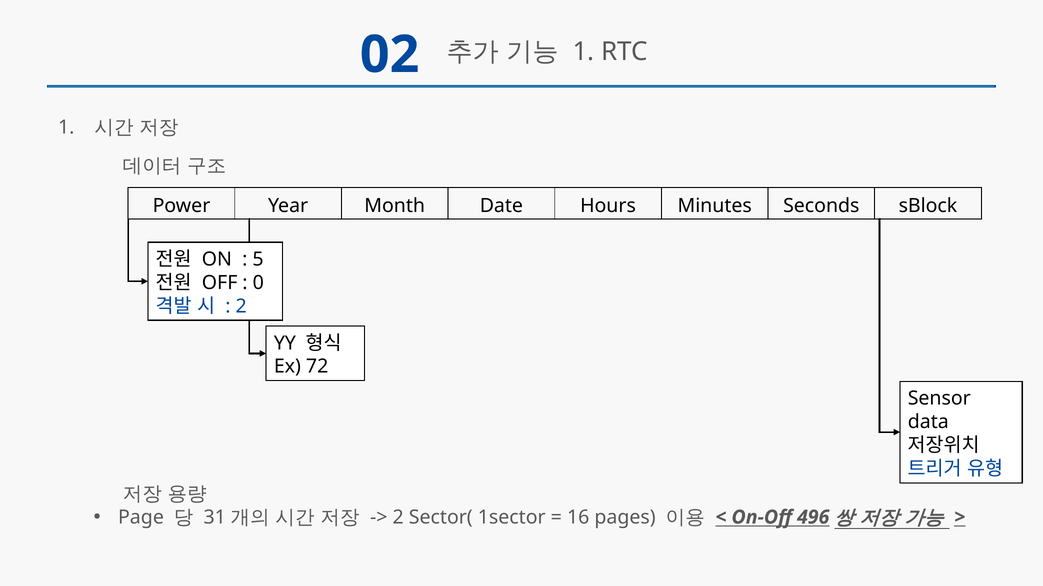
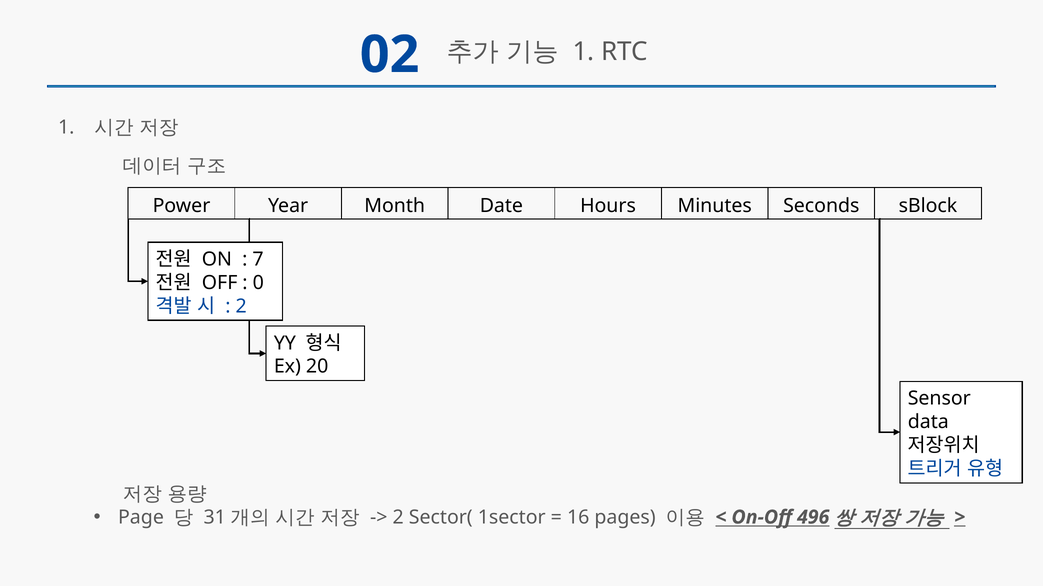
5: 5 -> 7 (258, 260)
72: 72 -> 20 (317, 367)
